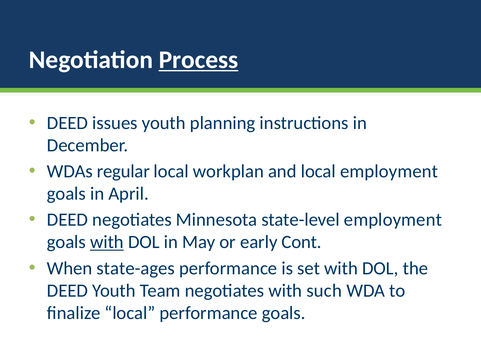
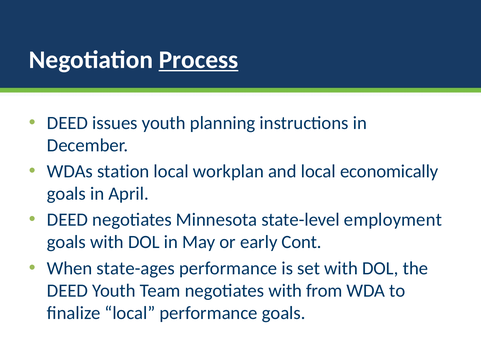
regular: regular -> station (123, 172)
local employment: employment -> economically (389, 172)
with underline: present -> none (107, 243)
such: such -> from (324, 291)
